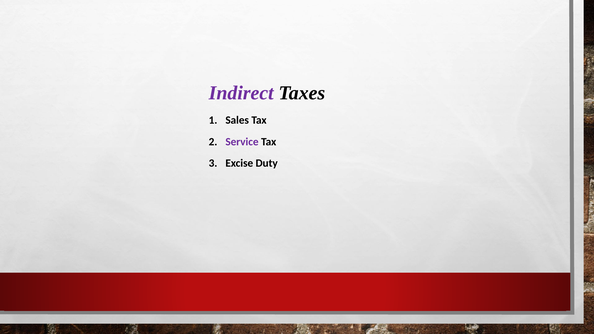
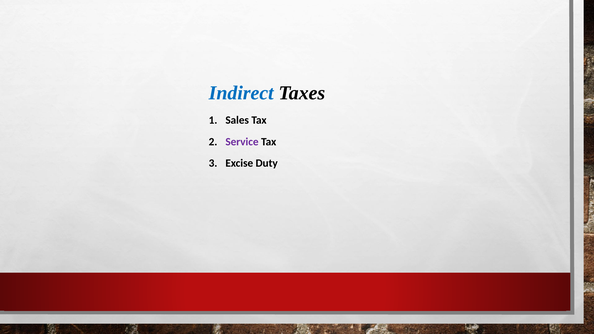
Indirect colour: purple -> blue (241, 93)
